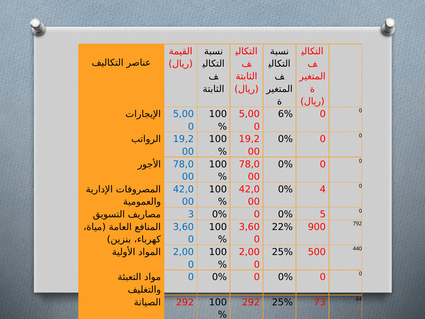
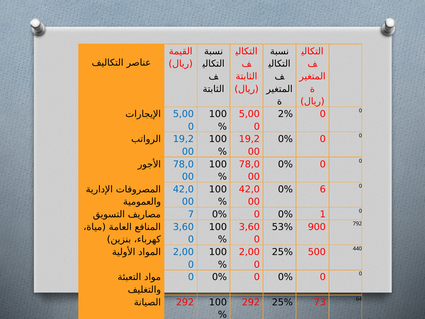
6%: 6% -> 2% (285, 114)
4: 4 -> 6 (323, 189)
3: 3 -> 7 (191, 214)
5: 5 -> 1 (323, 214)
22%: 22% -> 53% (282, 227)
